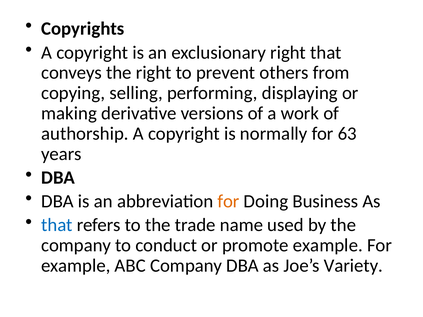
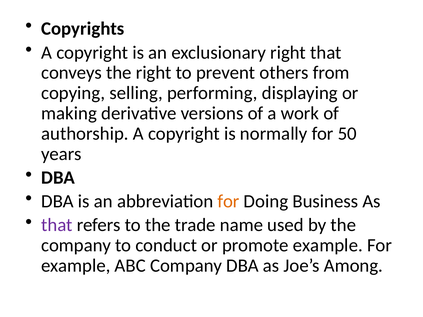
63: 63 -> 50 (347, 134)
that colour: blue -> purple (57, 225)
Variety: Variety -> Among (353, 266)
